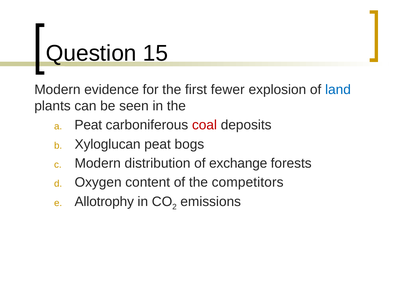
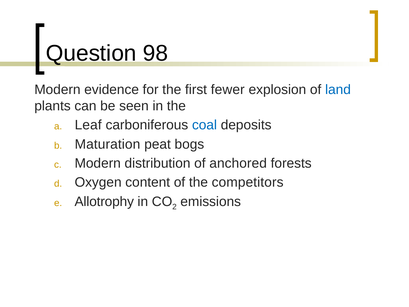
15: 15 -> 98 (156, 53)
Peat: Peat -> Leaf (88, 125)
coal colour: red -> blue (204, 125)
Xyloglucan: Xyloglucan -> Maturation (107, 144)
exchange: exchange -> anchored (238, 163)
